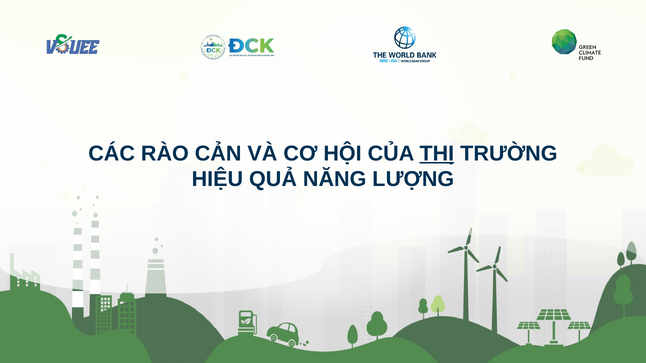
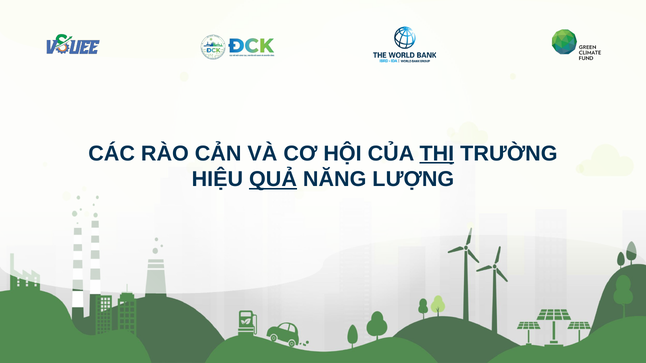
QUẢ underline: none -> present (273, 180)
